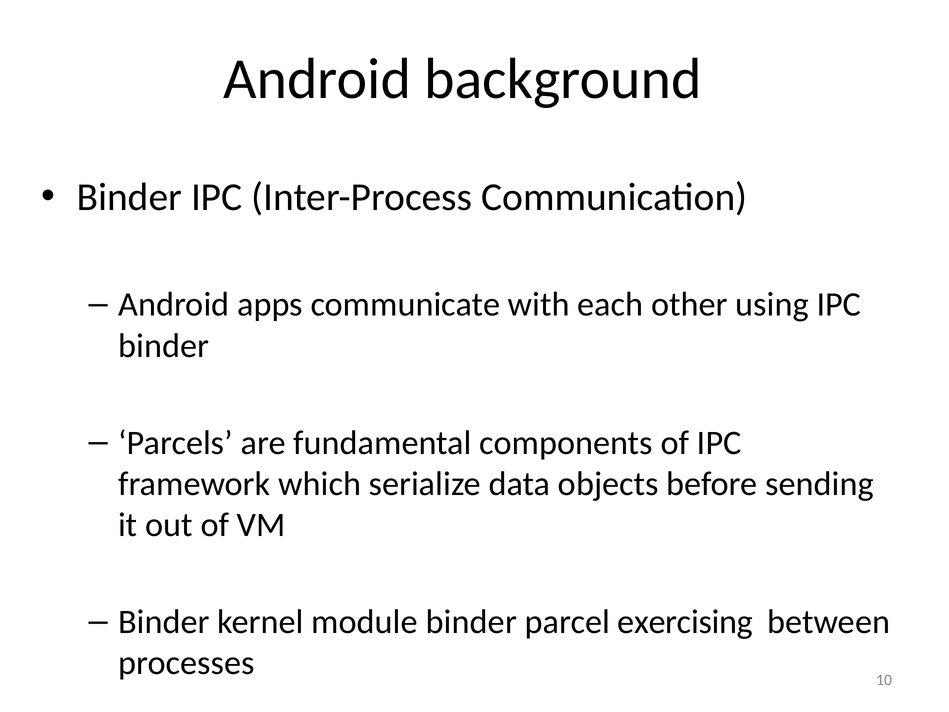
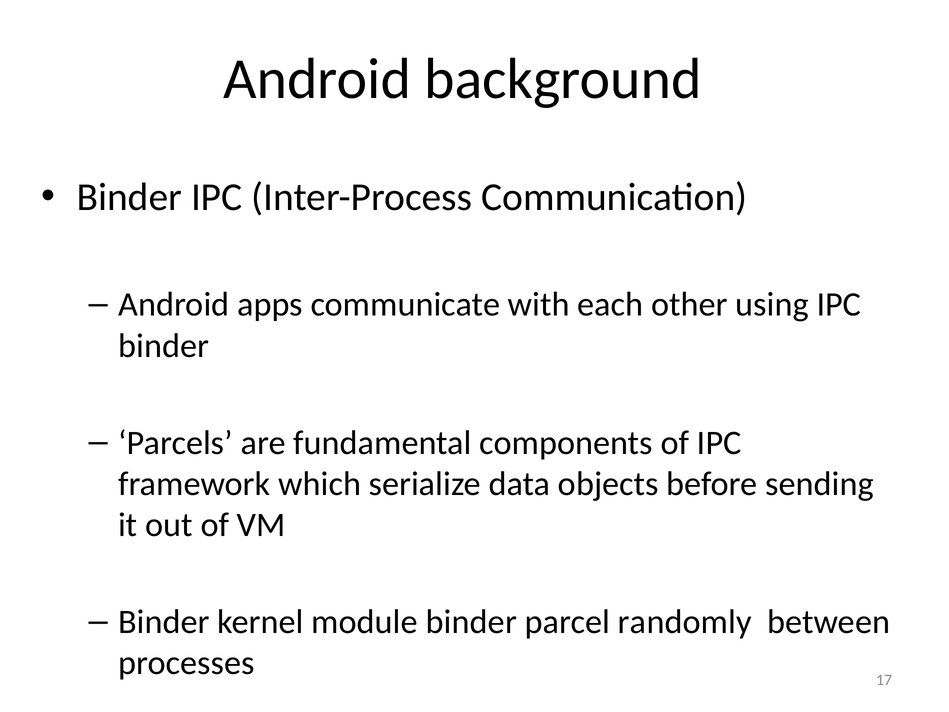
exercising: exercising -> randomly (685, 622)
10: 10 -> 17 (884, 680)
